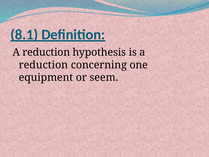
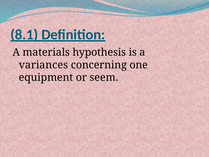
reduction: reduction -> materials (46, 52)
reduction: reduction -> variances (43, 65)
